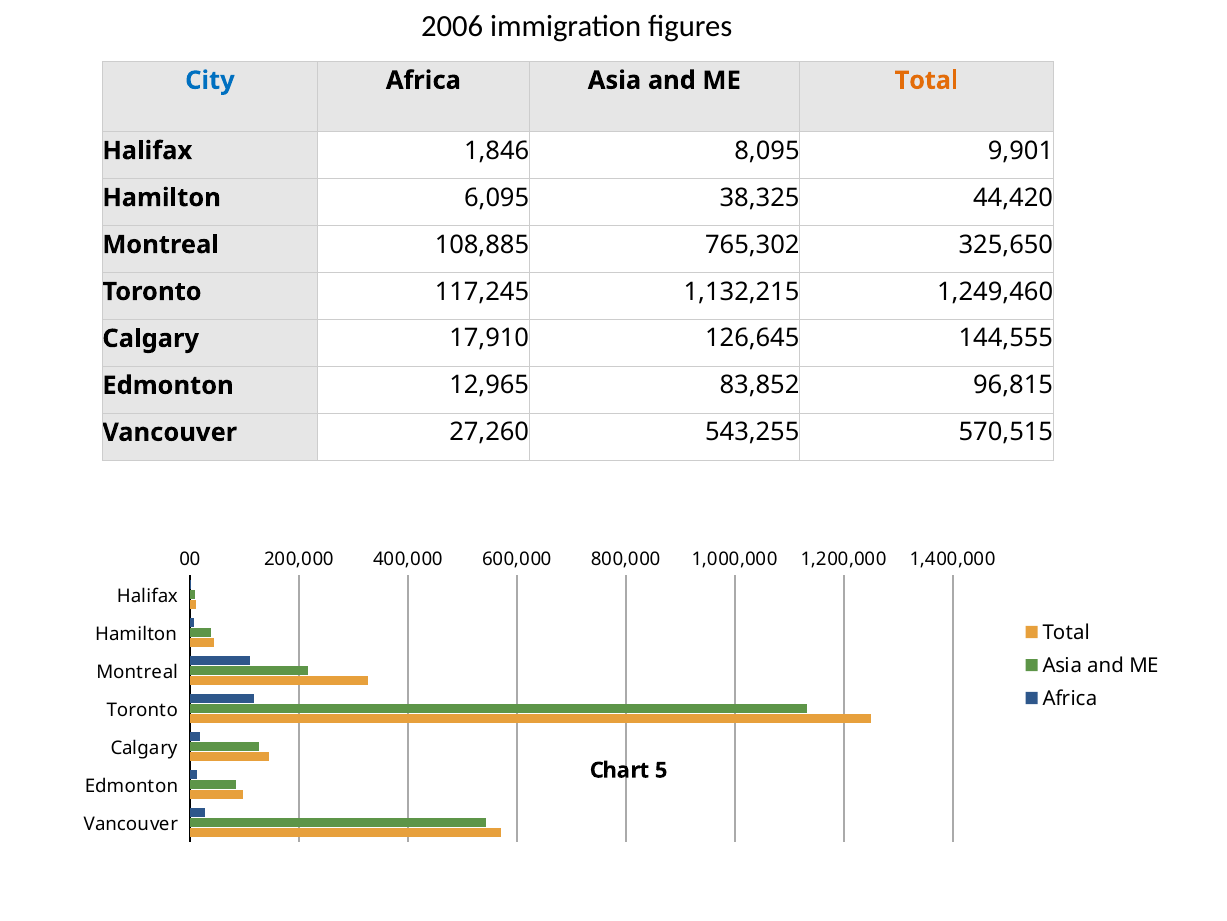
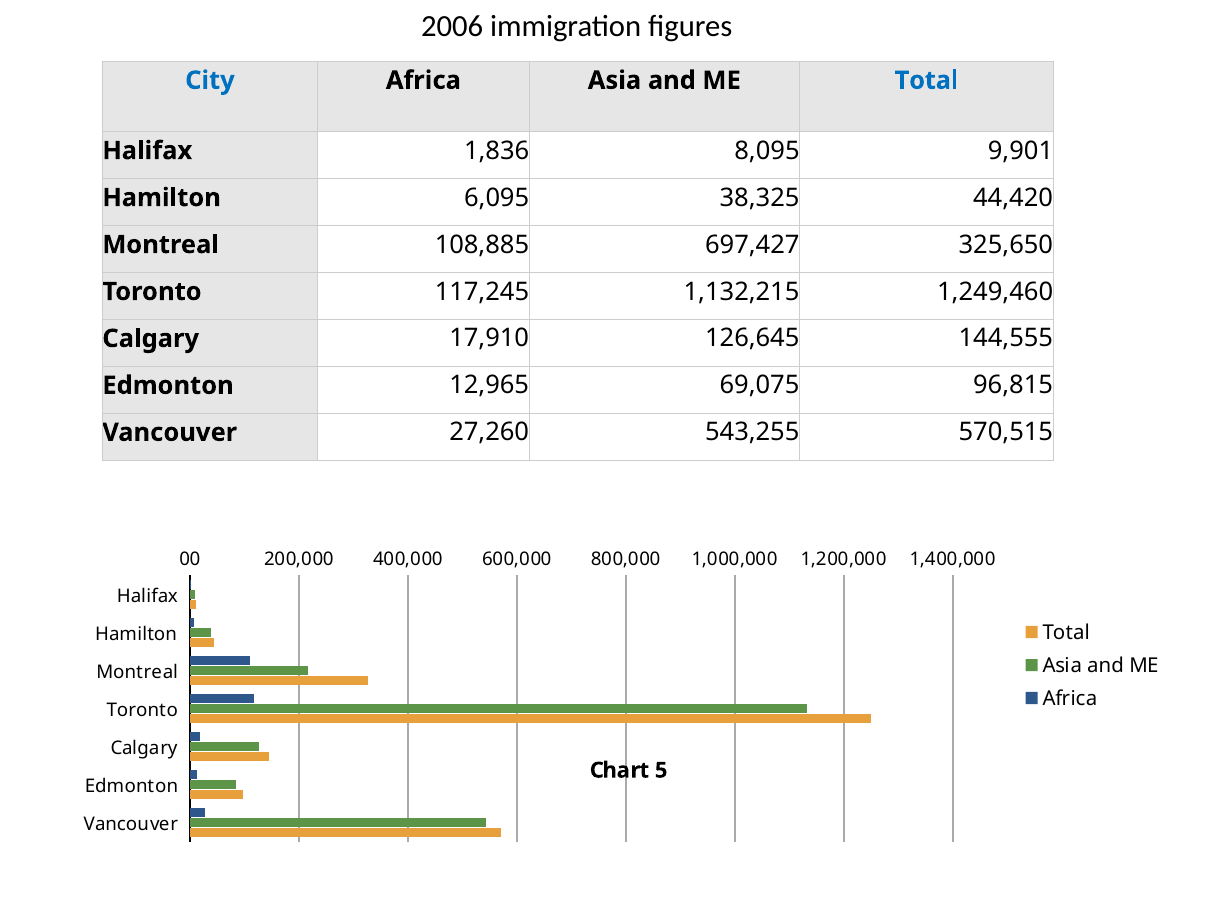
Total colour: orange -> blue (926, 80)
1,846: 1,846 -> 1,836 (497, 151)
765,302: 765,302 -> 697,427 (752, 244)
83,852: 83,852 -> 69,075 (760, 385)
